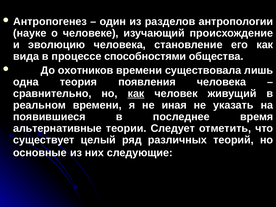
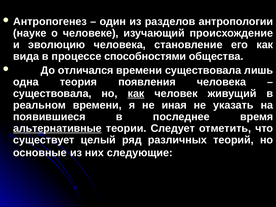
охотников: охотников -> отличался (86, 70)
сравнительно: сравнительно -> существовала (52, 94)
альтернативные underline: none -> present (57, 128)
